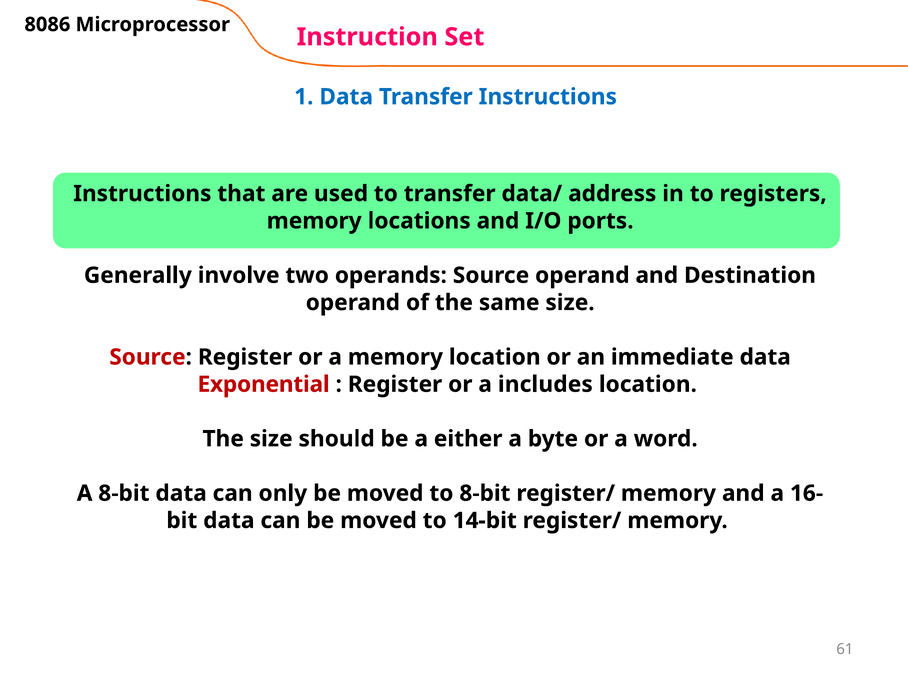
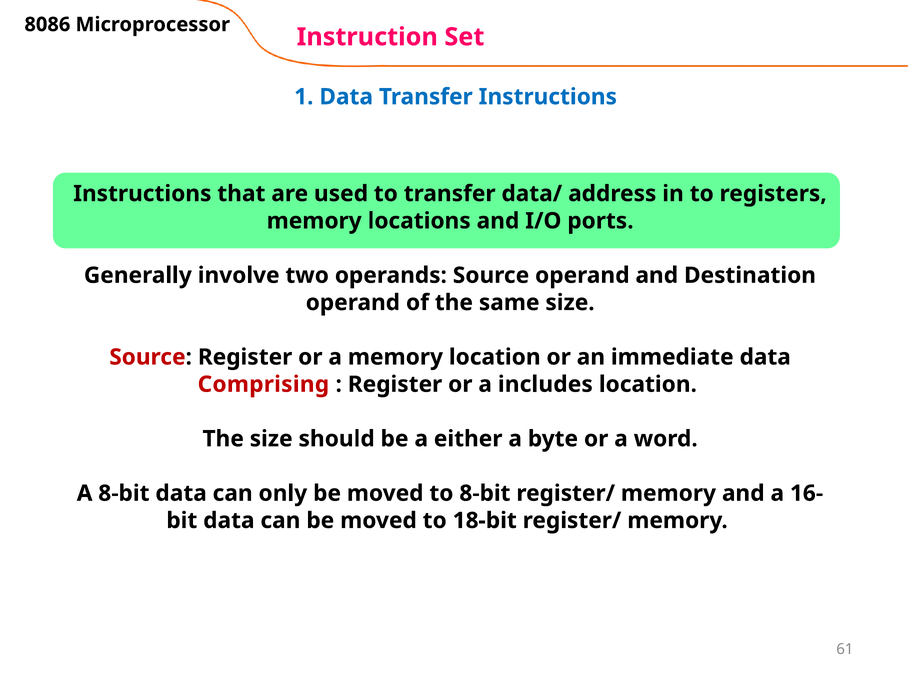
Exponential: Exponential -> Comprising (263, 384)
14-bit: 14-bit -> 18-bit (485, 521)
